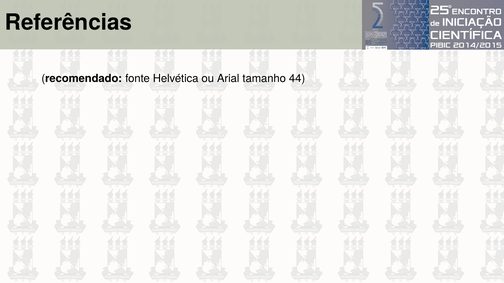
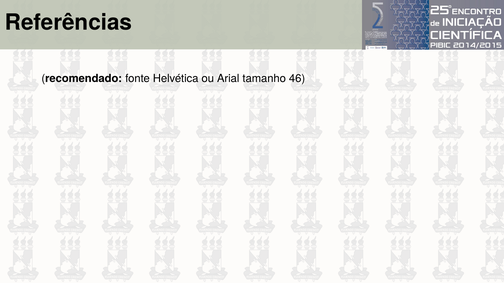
44: 44 -> 46 (297, 79)
